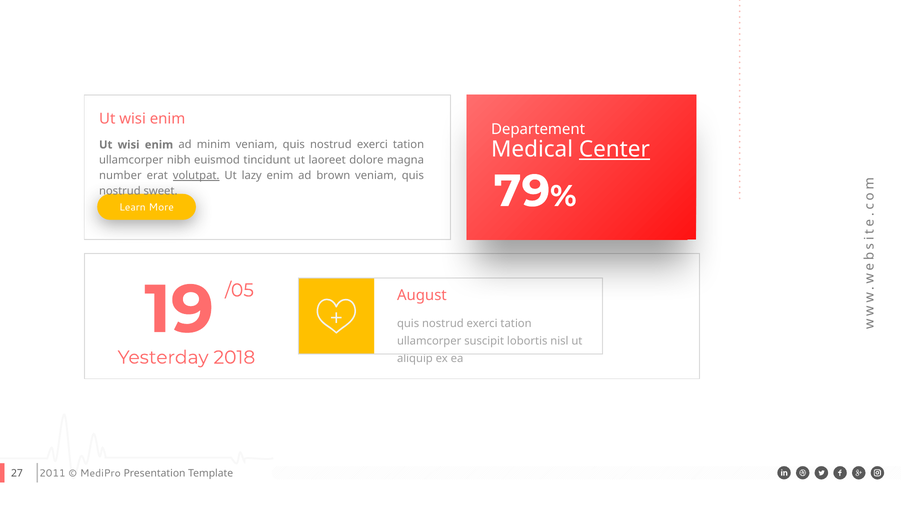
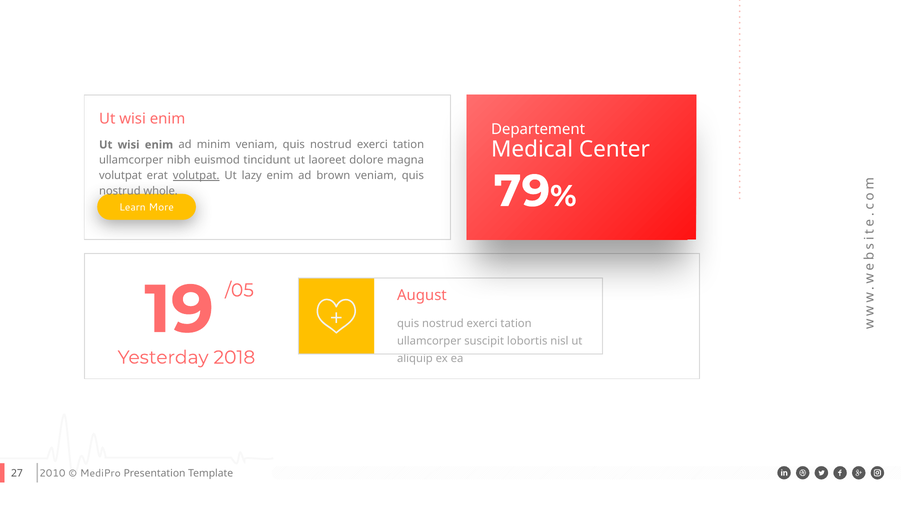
Center underline: present -> none (614, 149)
number: number -> volutpat (120, 176)
sweet: sweet -> whole (161, 191)
2011: 2011 -> 2010 (52, 473)
